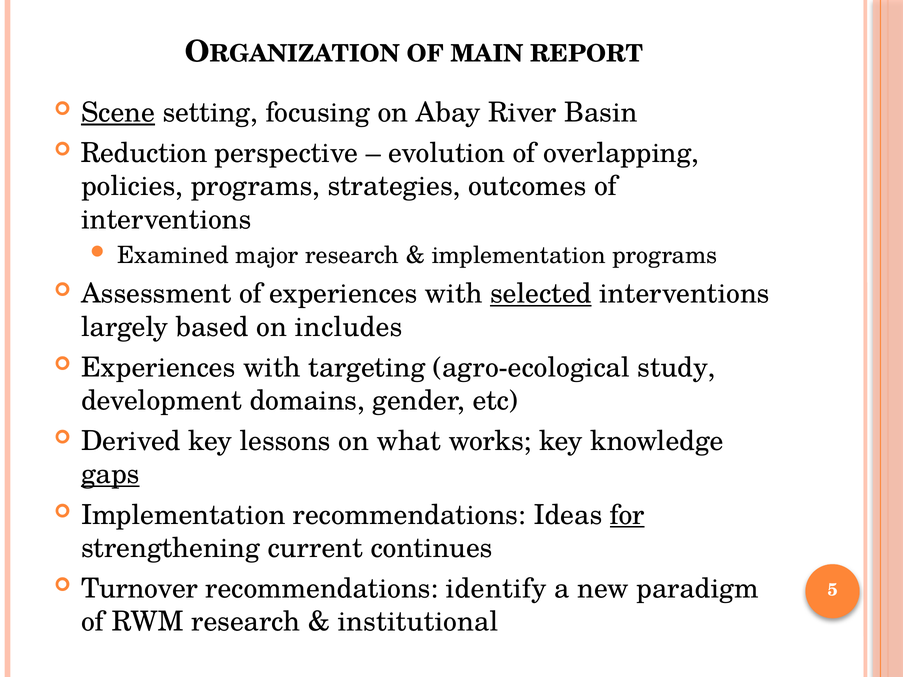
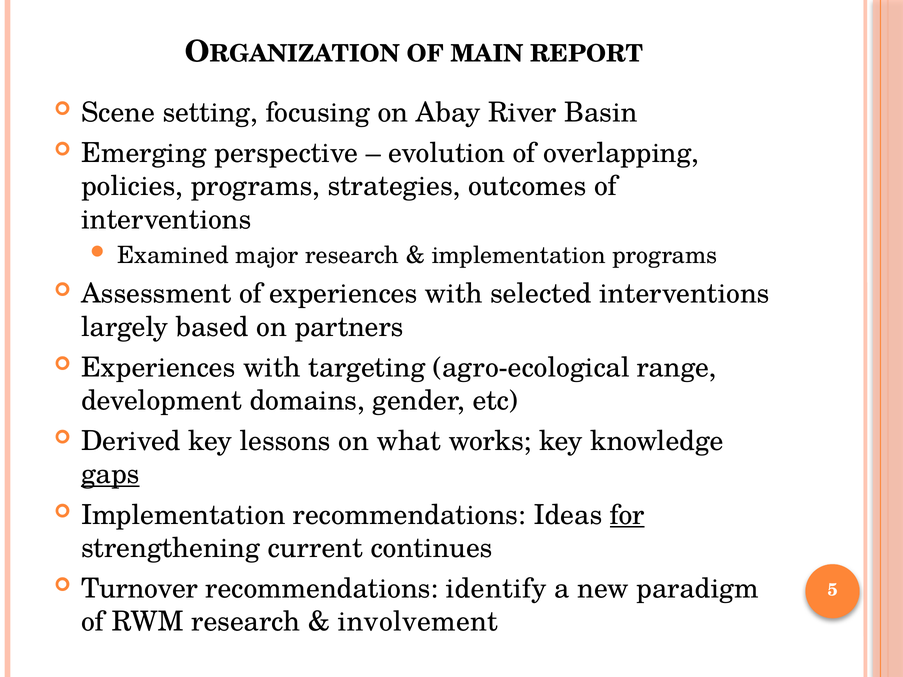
Scene underline: present -> none (118, 113)
Reduction: Reduction -> Emerging (144, 153)
selected underline: present -> none (541, 294)
includes: includes -> partners (349, 327)
study: study -> range (677, 368)
institutional: institutional -> involvement (418, 622)
